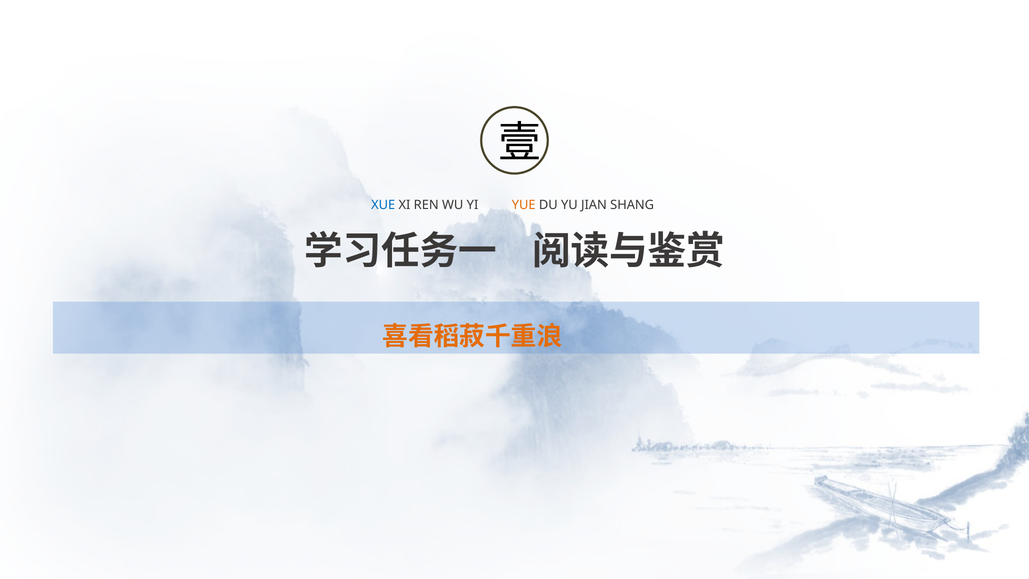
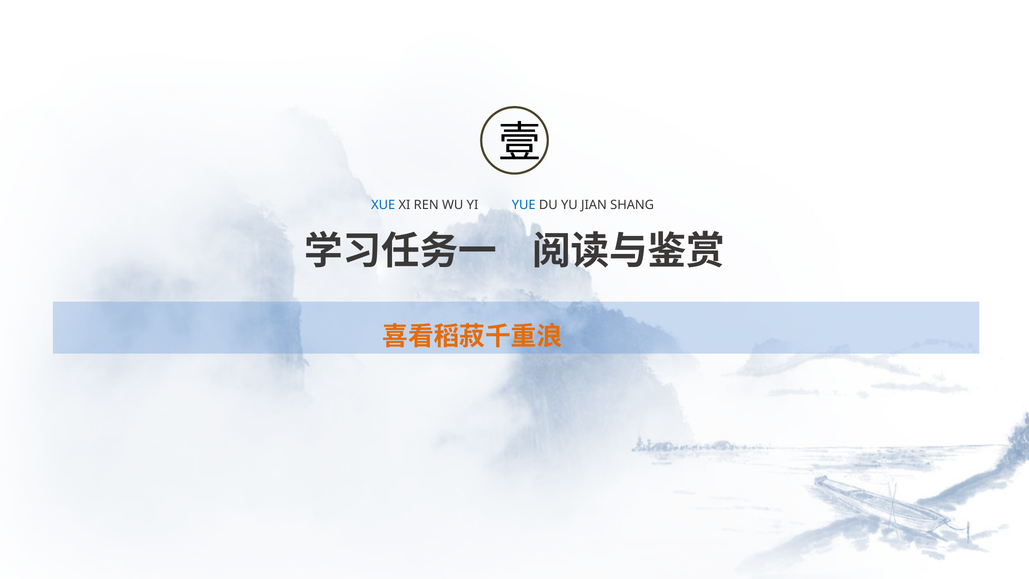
YUE colour: orange -> blue (524, 205)
